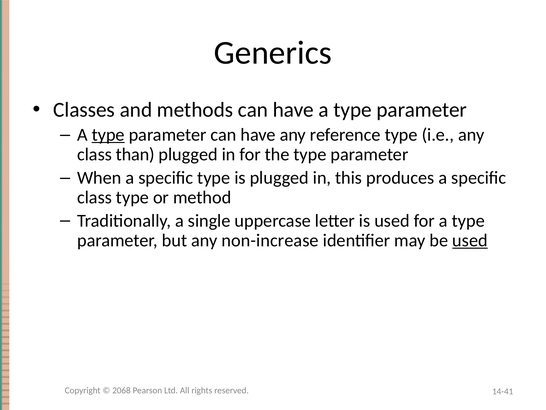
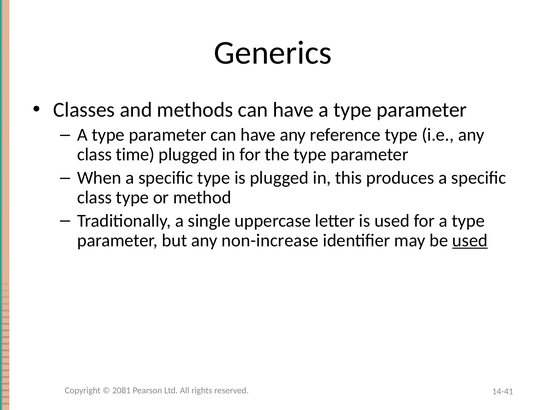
type underline: present -> none (108, 135)
than: than -> time (135, 154)
2068: 2068 -> 2081 (121, 390)
